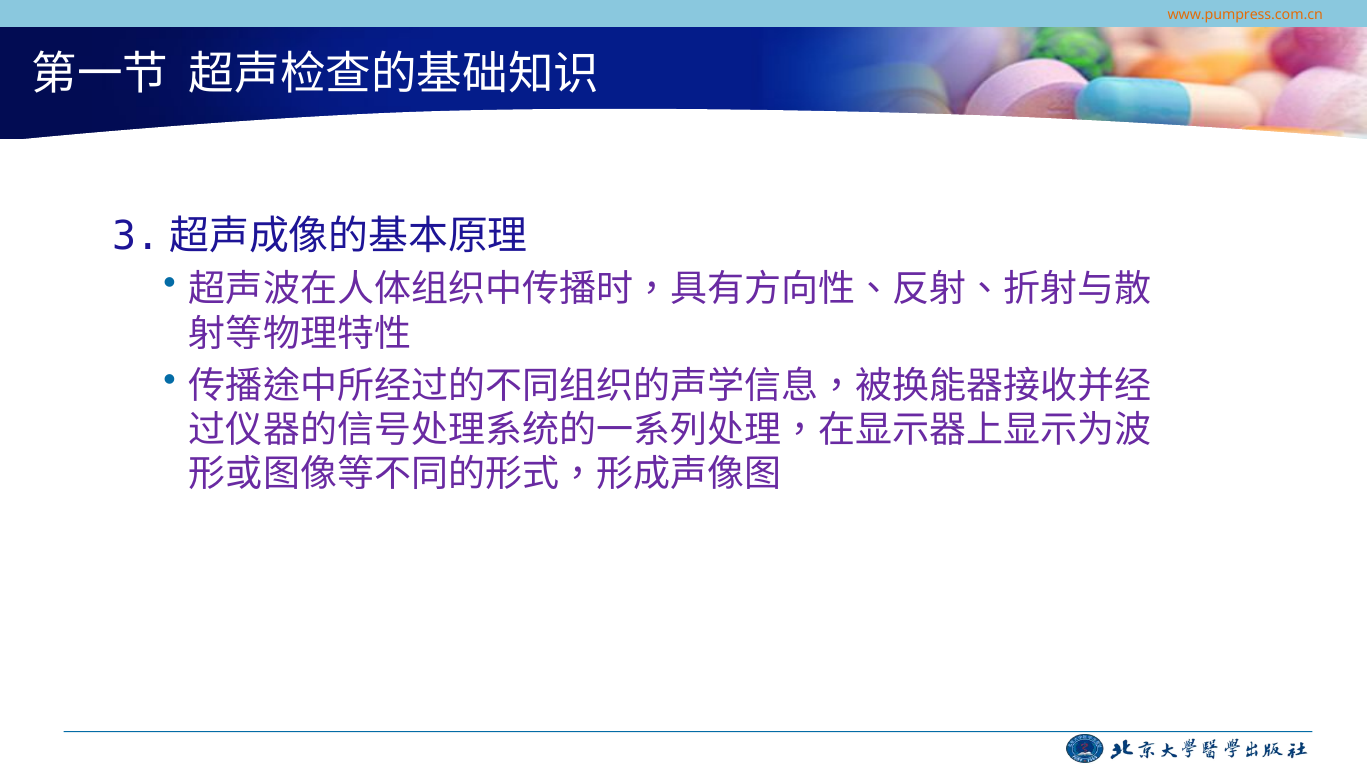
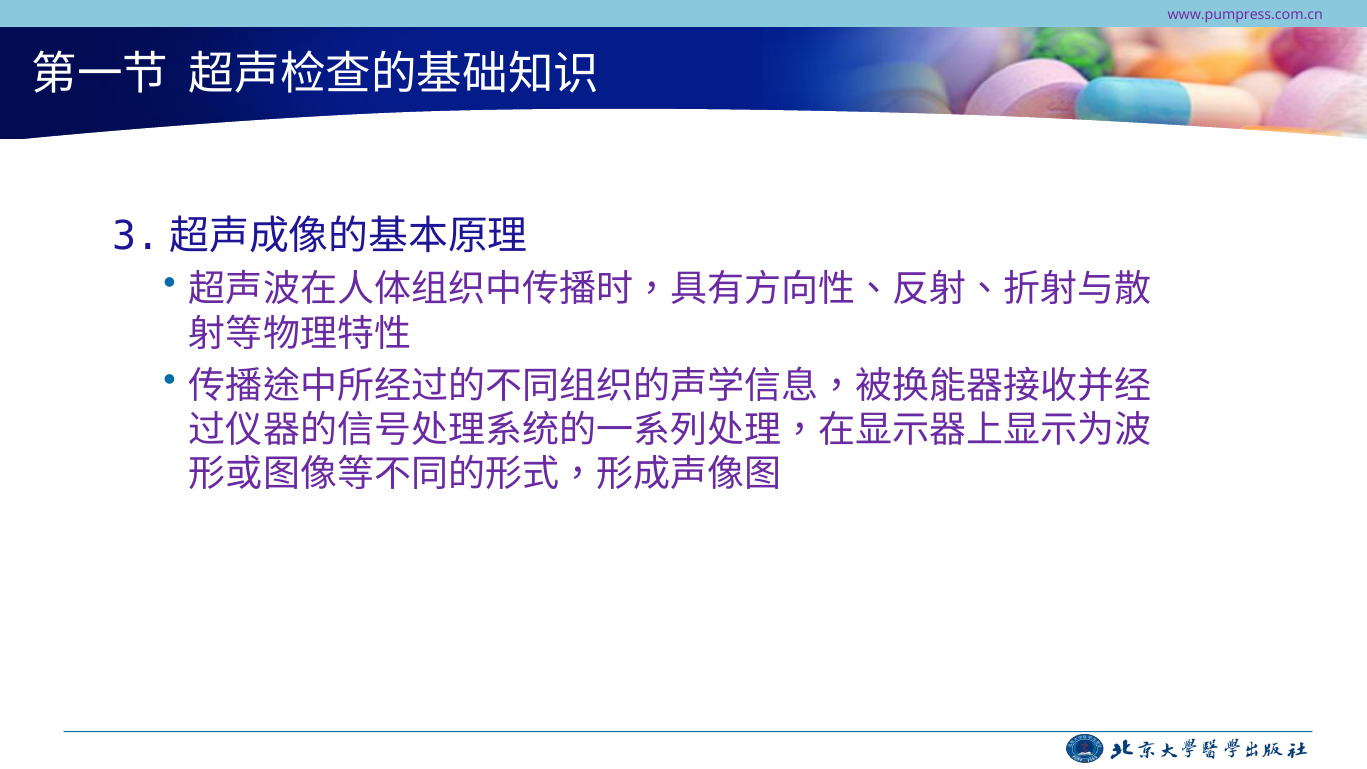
www.pumpress.com.cn colour: orange -> purple (1245, 15)
